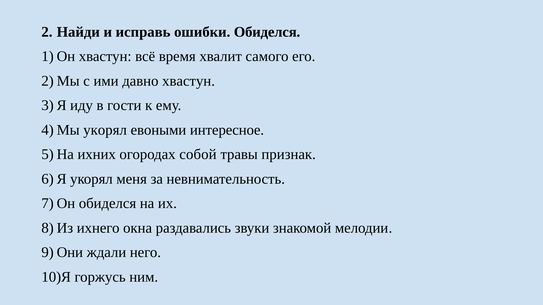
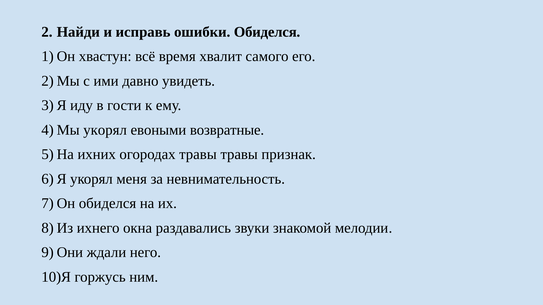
давно хвастун: хвастун -> увидеть (189, 81)
интересное: интересное -> возвратные (227, 130)
огородах собой: собой -> травы (198, 155)
